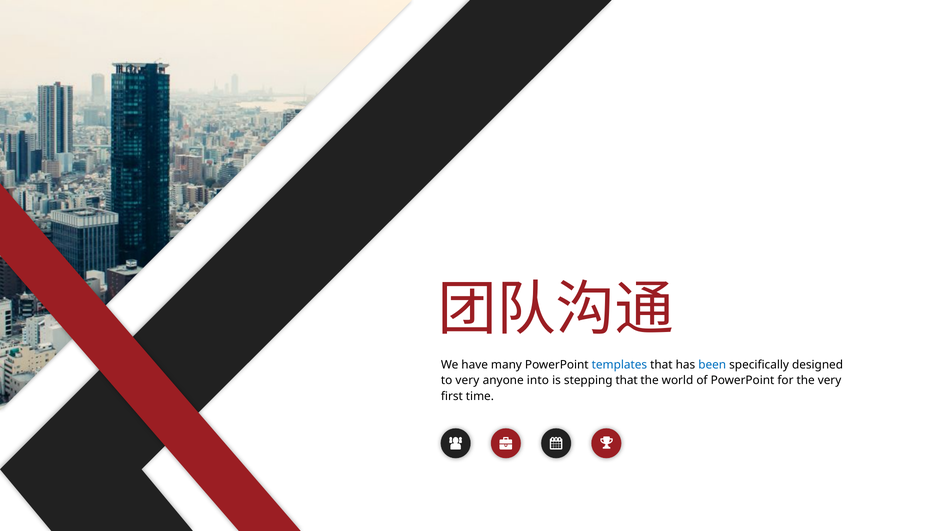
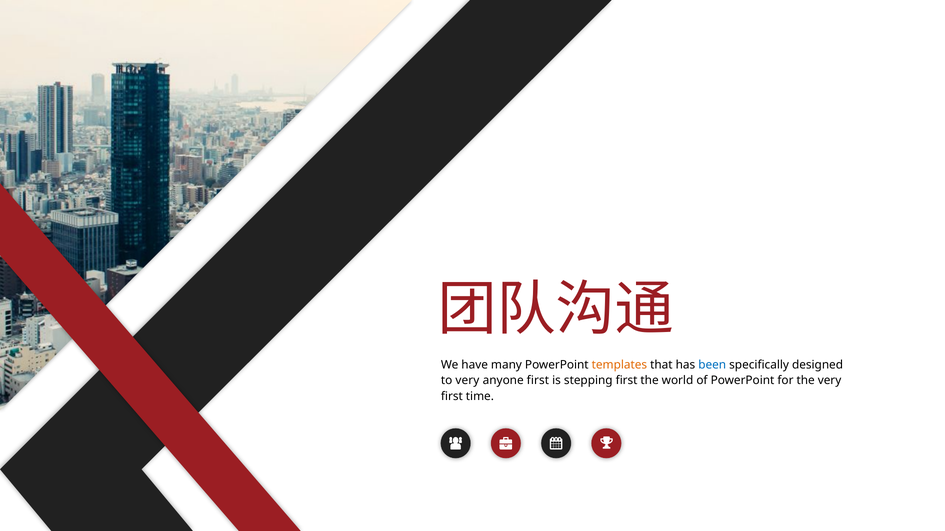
templates colour: blue -> orange (619, 365)
anyone into: into -> first (538, 381)
stepping that: that -> first (627, 381)
